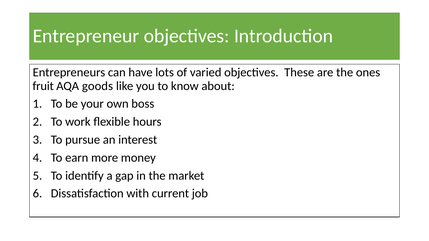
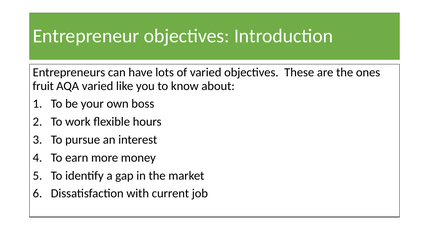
AQA goods: goods -> varied (98, 86)
